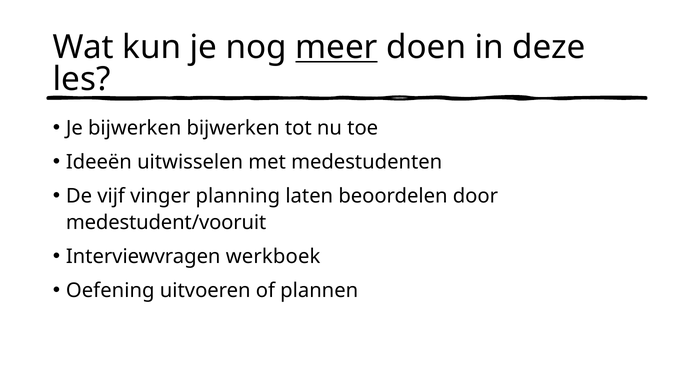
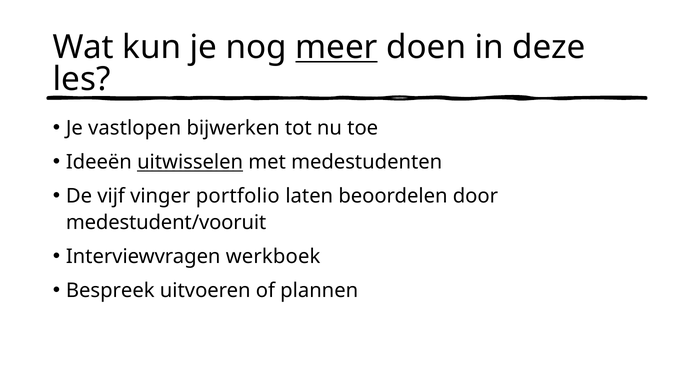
Je bijwerken: bijwerken -> vastlopen (135, 128)
uitwisselen underline: none -> present (190, 162)
planning: planning -> portfolio (238, 196)
Oefening: Oefening -> Bespreek (110, 291)
